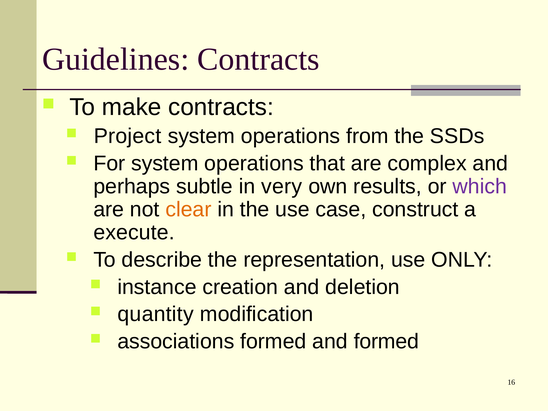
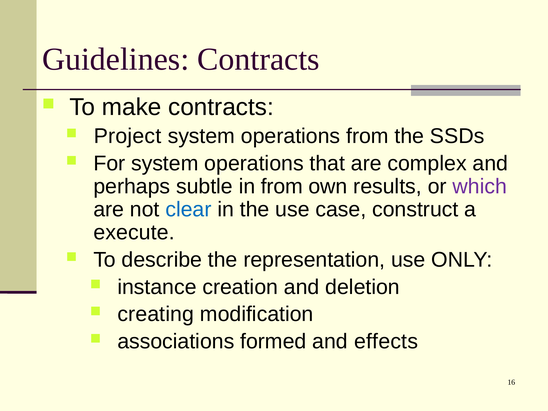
in very: very -> from (282, 186)
clear colour: orange -> blue (188, 209)
quantity: quantity -> creating (156, 314)
and formed: formed -> effects (386, 342)
